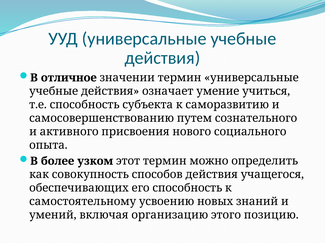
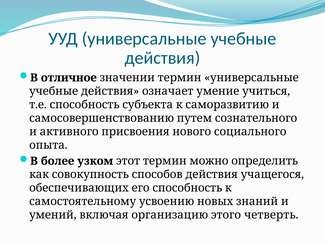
позицию: позицию -> четверть (271, 216)
